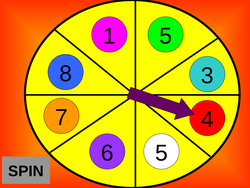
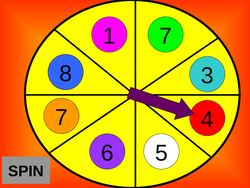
1 5: 5 -> 7 (166, 36)
